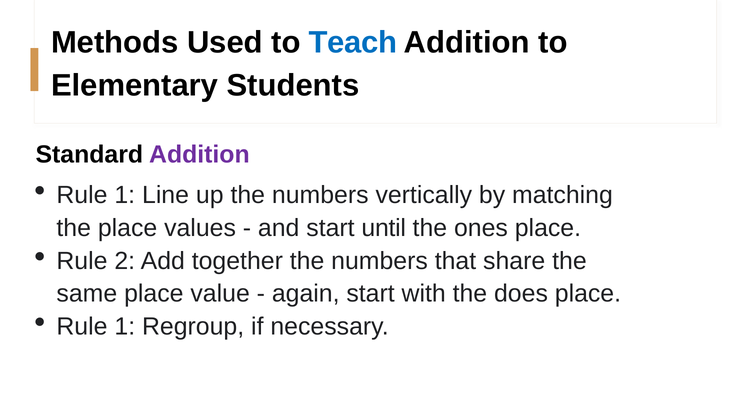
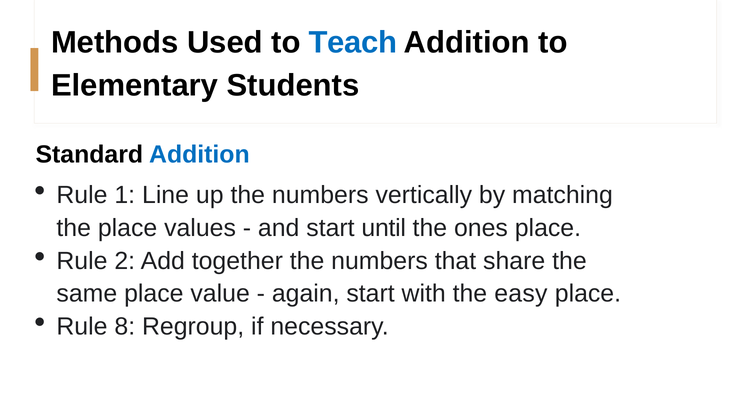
Addition colour: purple -> blue (199, 155)
does: does -> easy (521, 294)
1: 1 -> 8 (125, 326)
